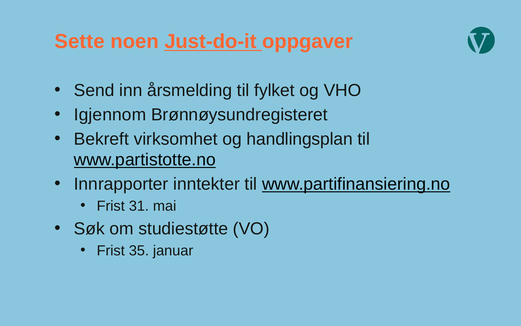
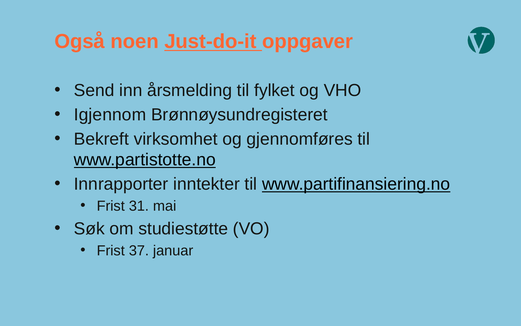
Sette: Sette -> Også (80, 42)
handlingsplan: handlingsplan -> gjennomføres (300, 139)
35: 35 -> 37 (139, 250)
